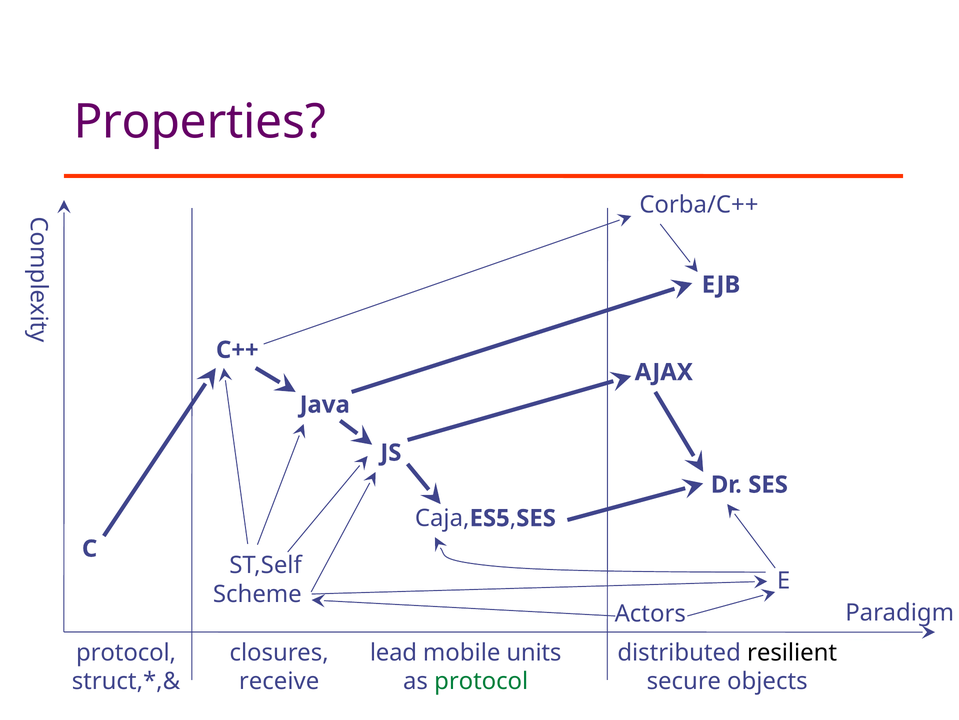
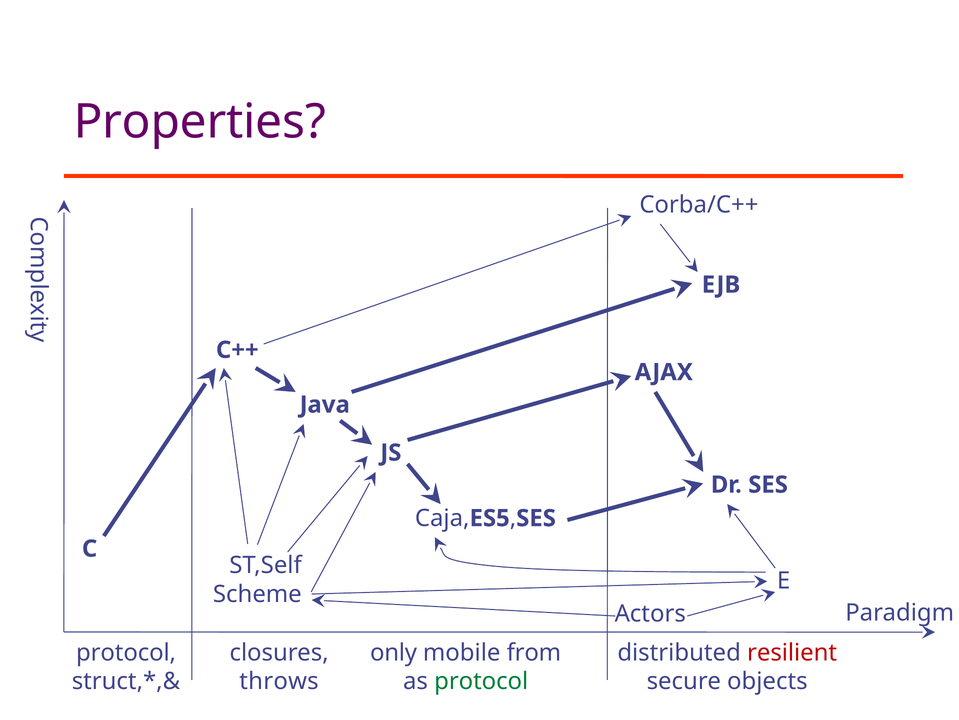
lead: lead -> only (394, 652)
units: units -> from (534, 652)
resilient colour: black -> red (792, 652)
receive: receive -> throws (279, 681)
